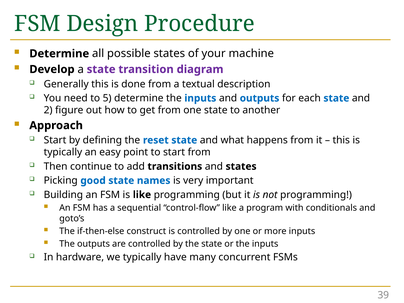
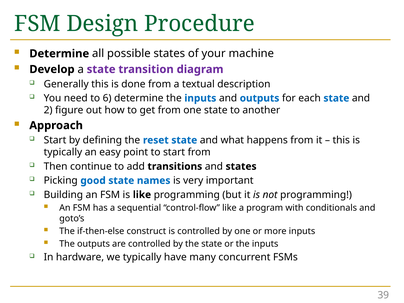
5: 5 -> 6 (107, 98)
